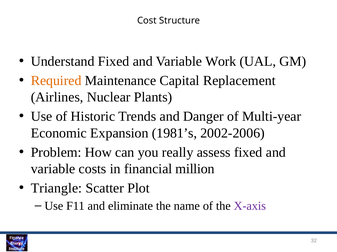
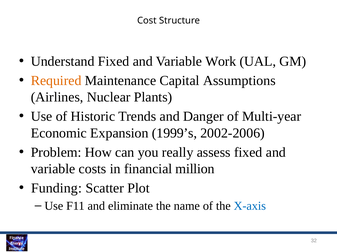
Replacement: Replacement -> Assumptions (239, 81)
1981’s: 1981’s -> 1999’s (174, 133)
Triangle: Triangle -> Funding (56, 189)
X-axis colour: purple -> blue (250, 206)
